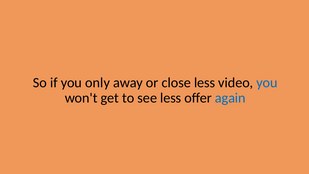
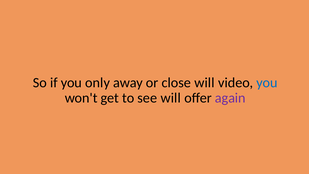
close less: less -> will (204, 83)
see less: less -> will (171, 98)
again colour: blue -> purple (230, 98)
